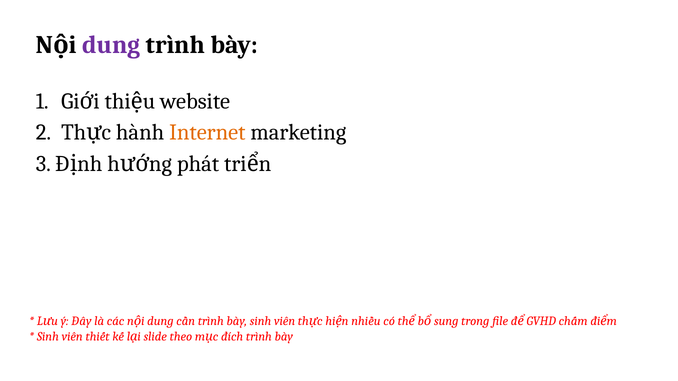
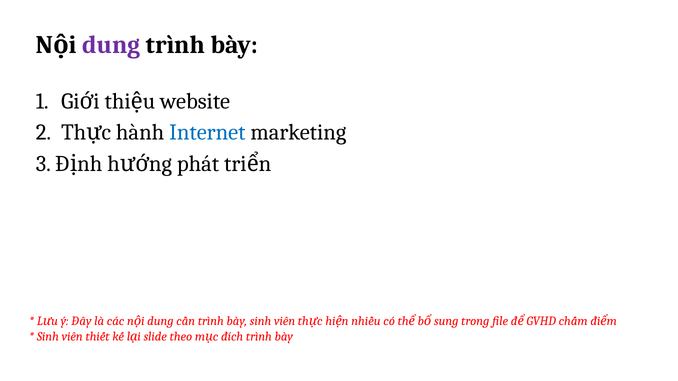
Internet colour: orange -> blue (207, 133)
